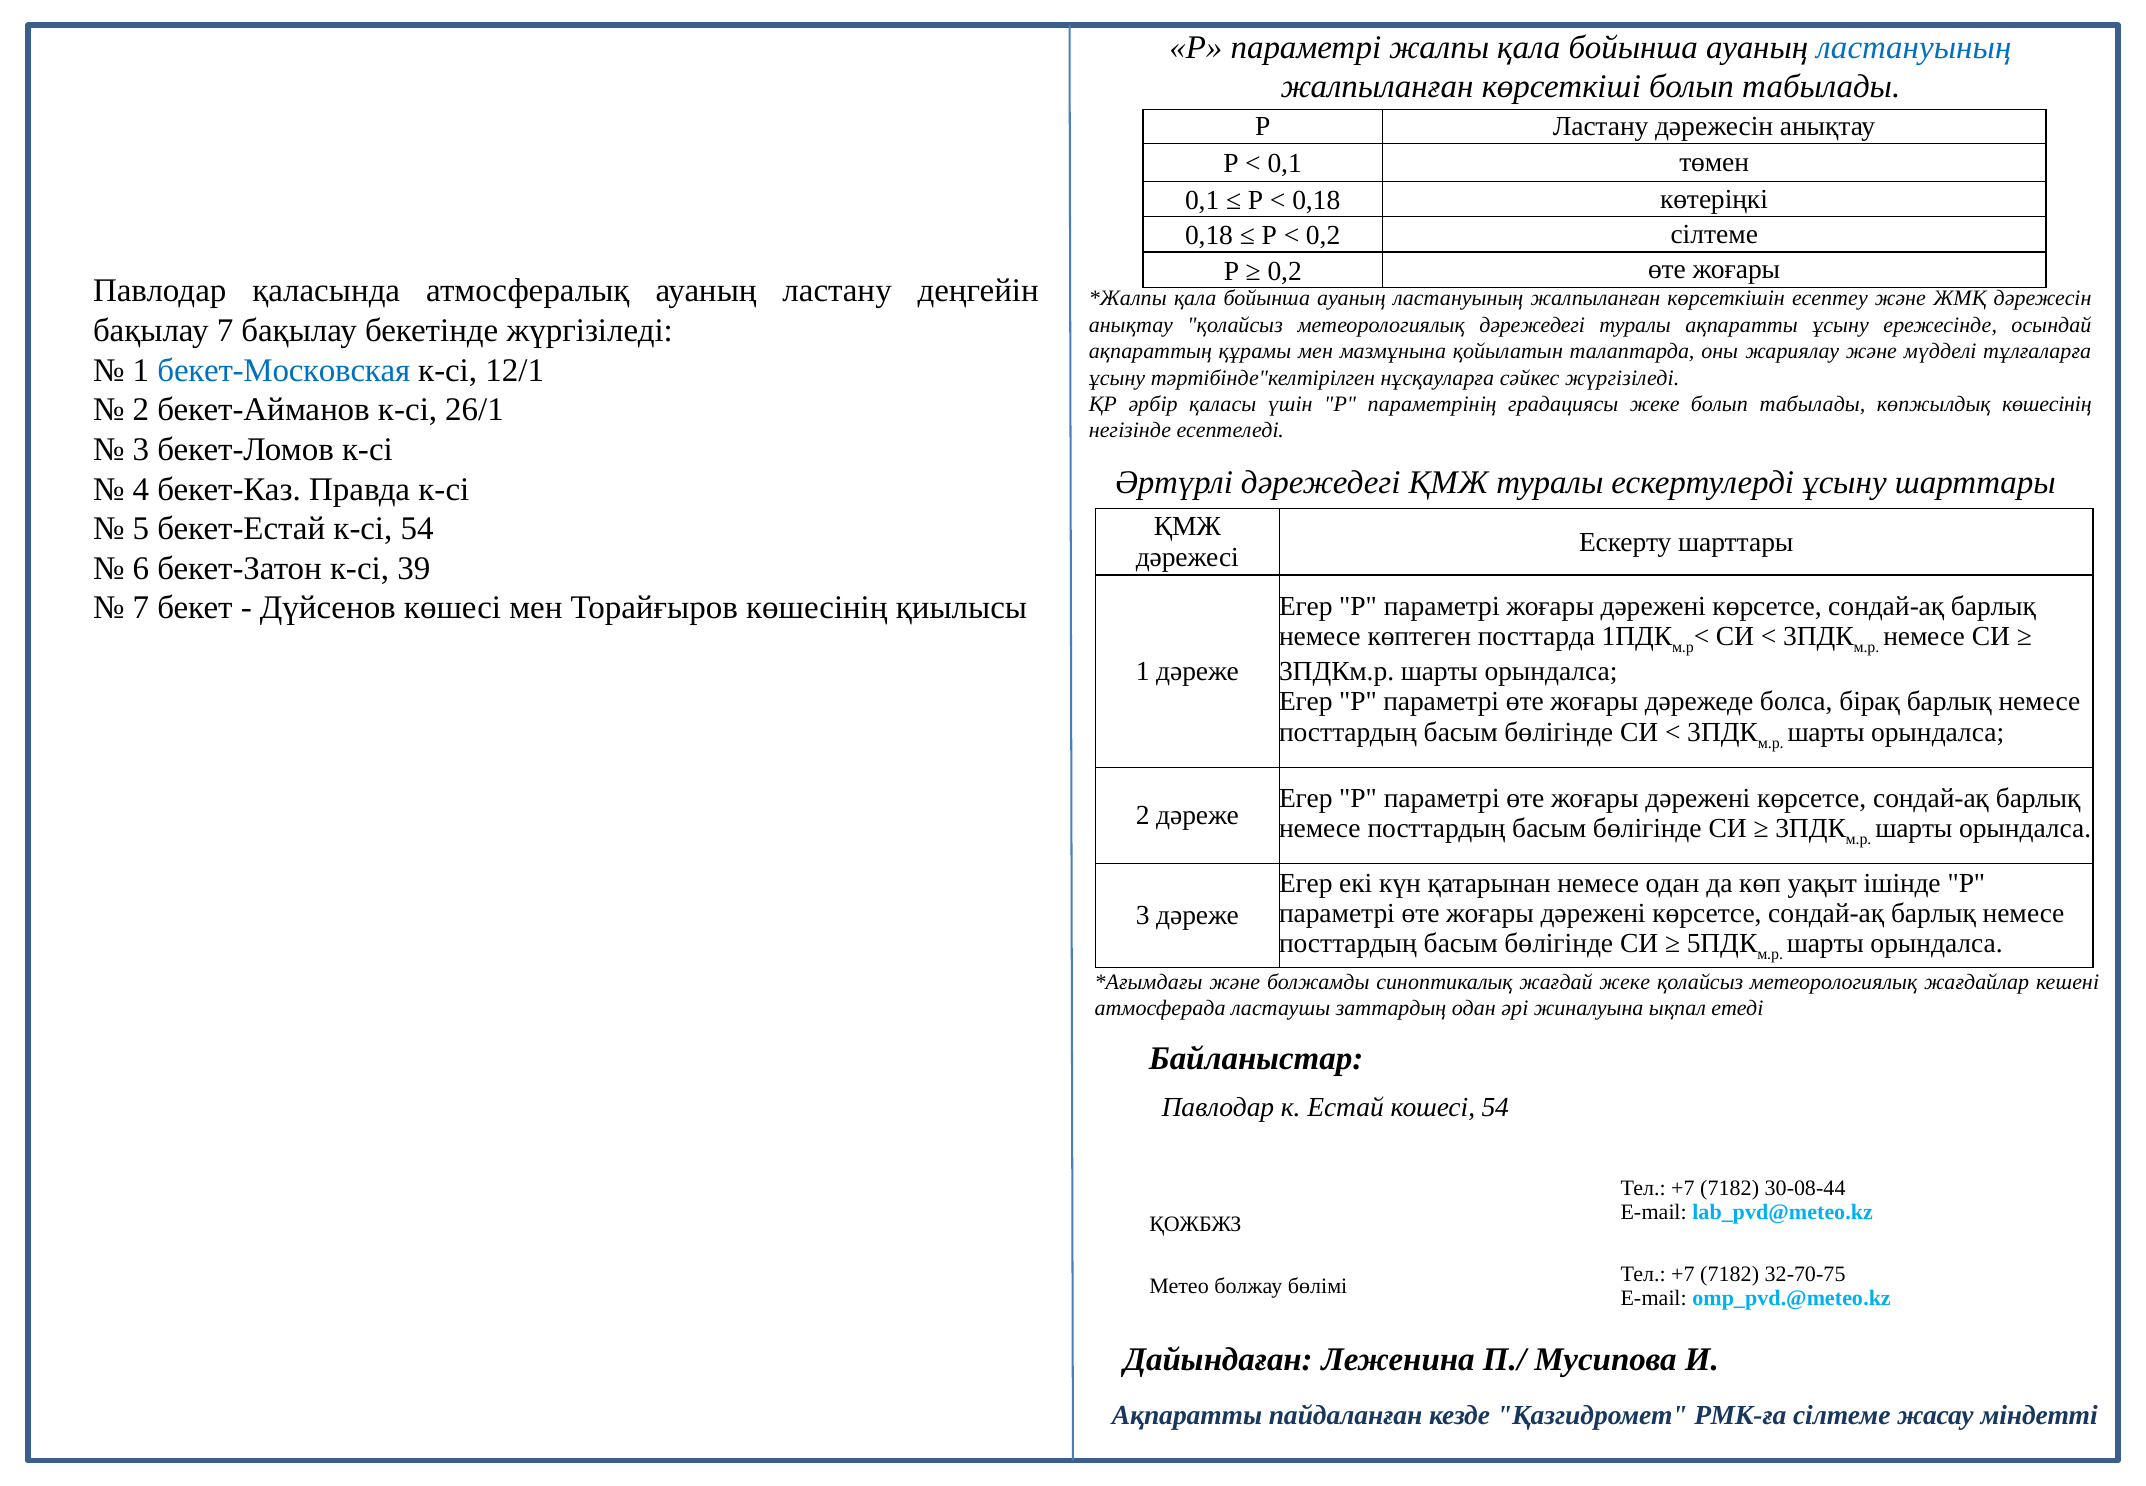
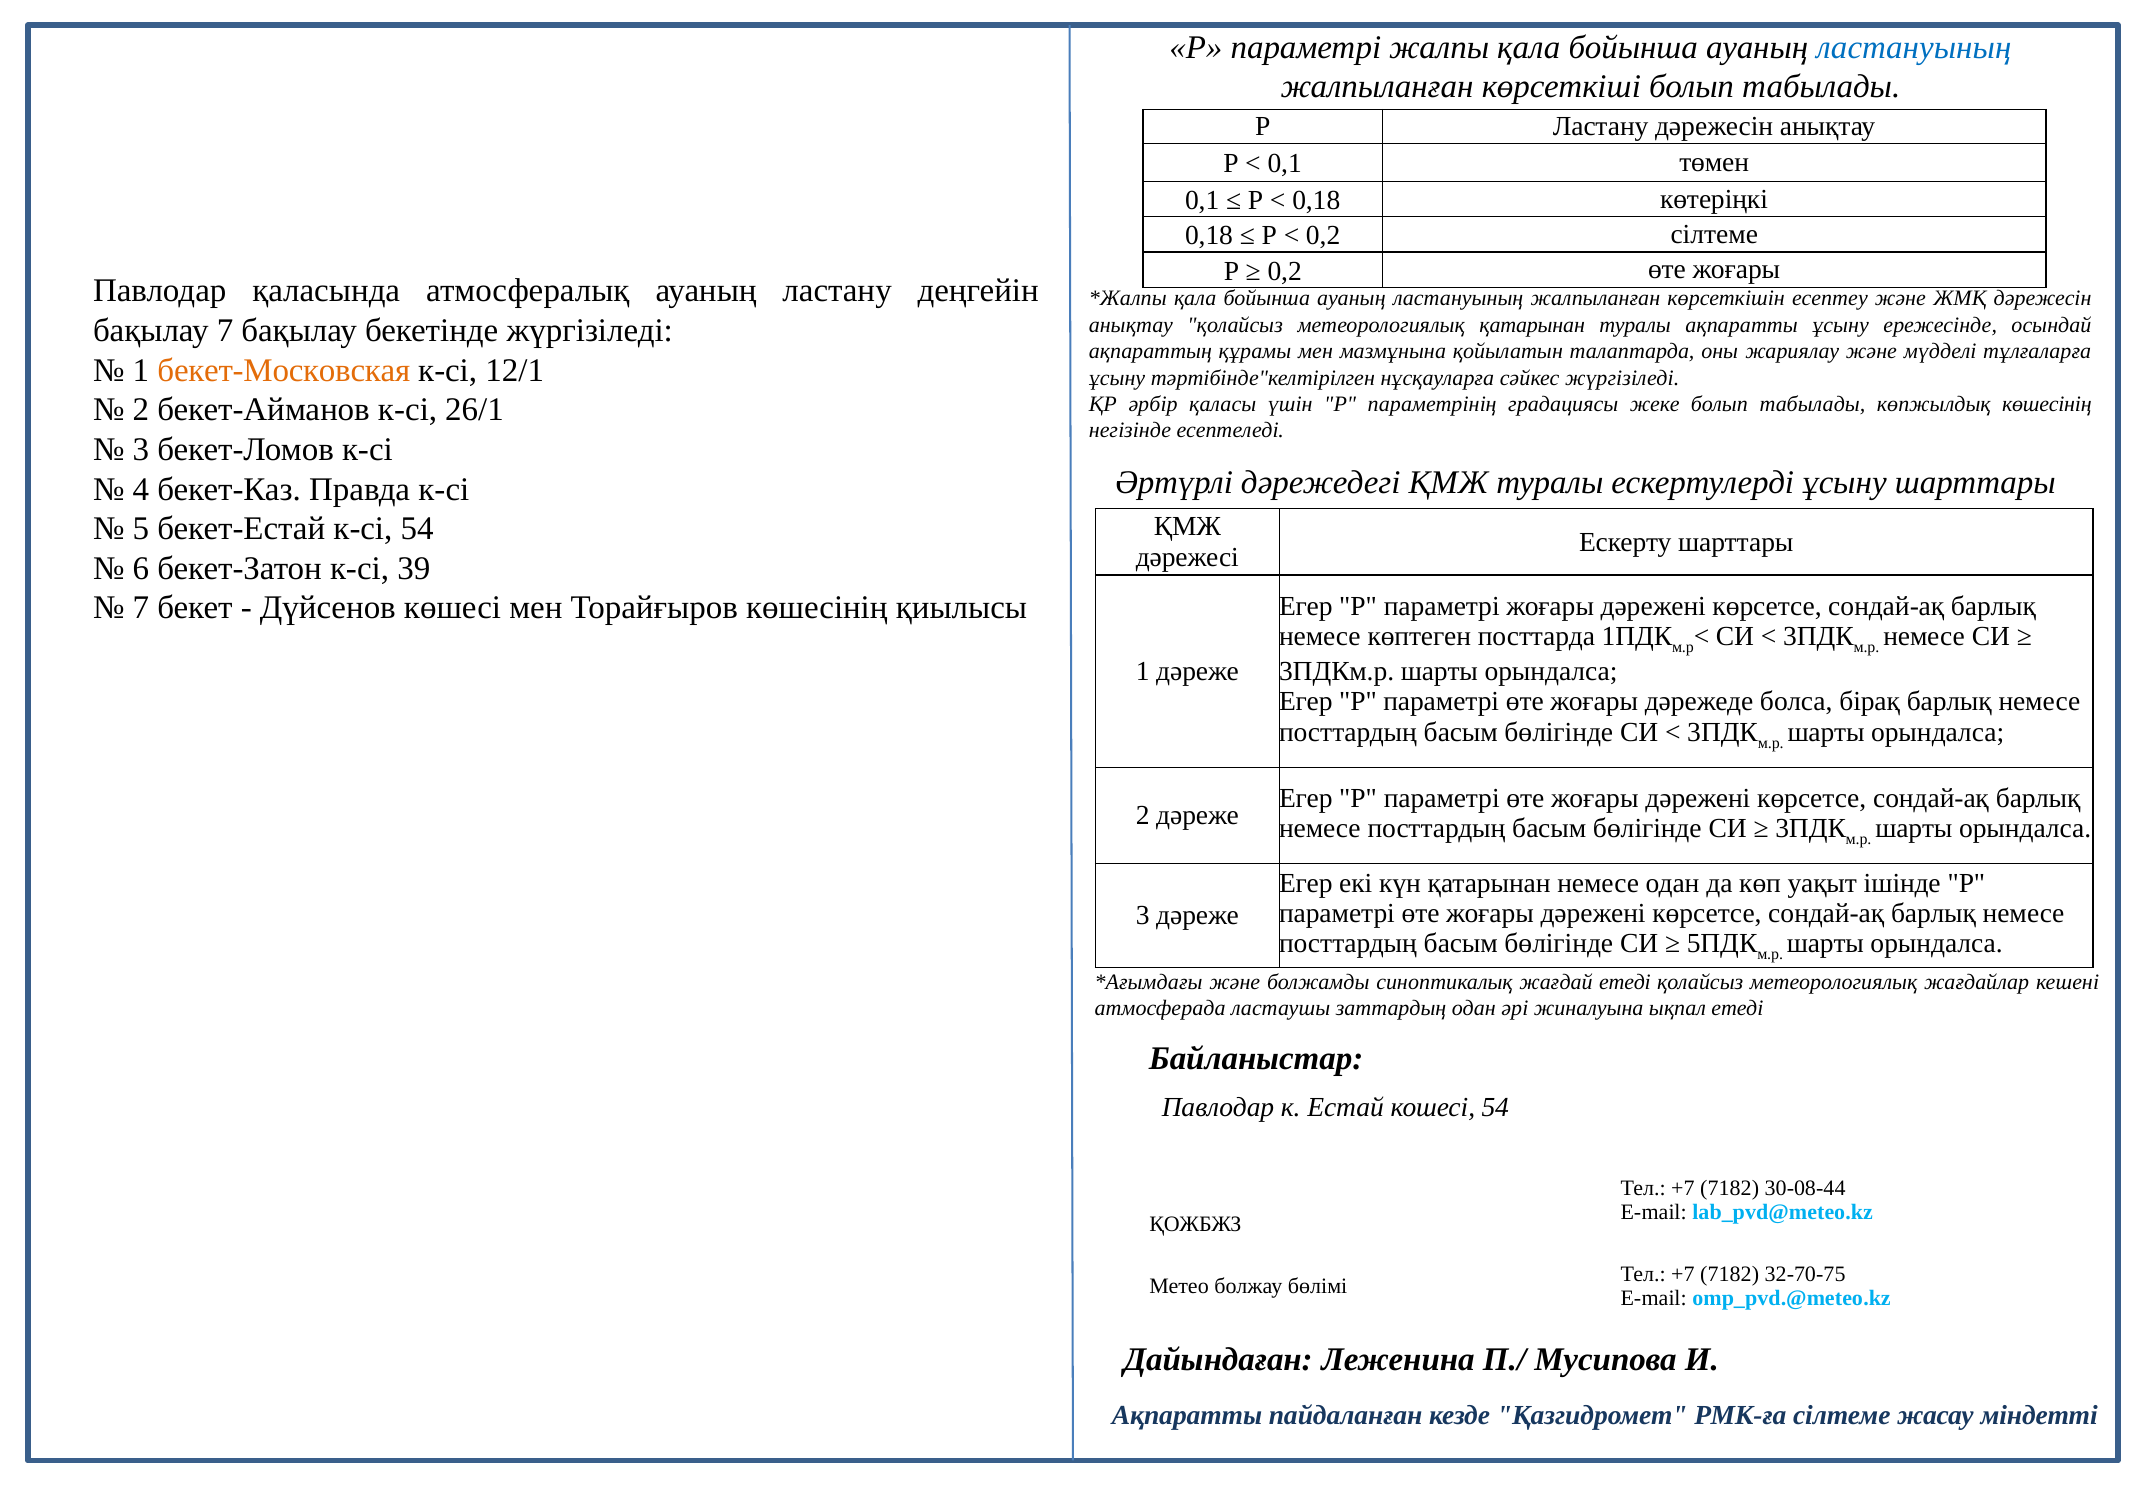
метеорологиялық дәрежедегі: дәрежедегі -> қатарынан (1532, 325)
бекет-Московская colour: blue -> orange (284, 370)
жағдай жеке: жеке -> етеді (1625, 982)
